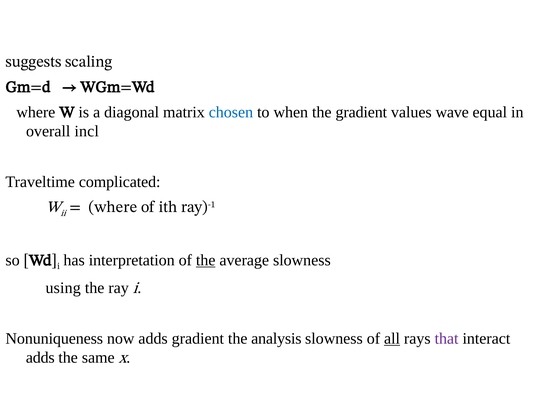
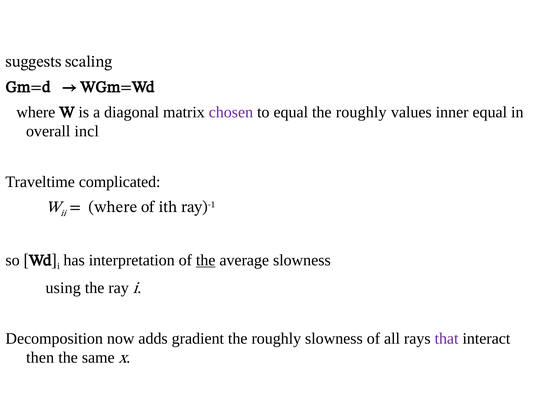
chosen colour: blue -> purple (231, 112)
to when: when -> equal (291, 112)
gradient: gradient -> roughly (361, 112)
wave: wave -> inner (452, 112)
Nonuniqueness: Nonuniqueness -> Decomposition (54, 338)
analysis: analysis -> roughly (276, 338)
all underline: present -> none (392, 338)
adds: adds -> then (40, 358)
